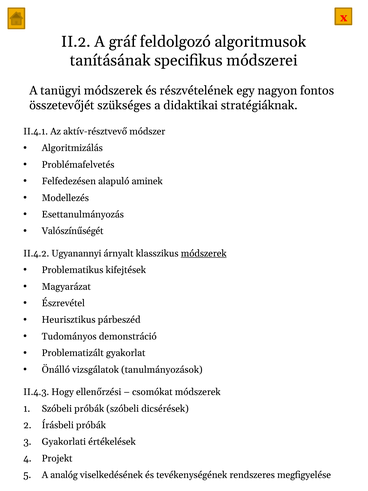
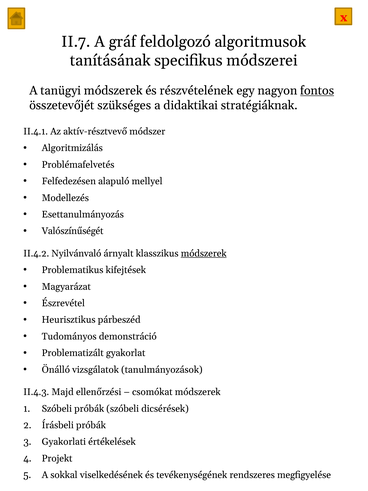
II.2: II.2 -> II.7 (76, 42)
fontos underline: none -> present (317, 90)
aminek: aminek -> mellyel (147, 181)
Ugyanannyi: Ugyanannyi -> Nyilvánvaló (76, 253)
Hogy: Hogy -> Majd (63, 392)
analóg: analóg -> sokkal (64, 475)
